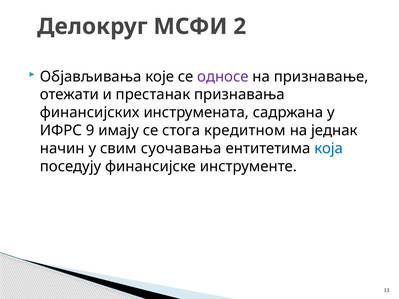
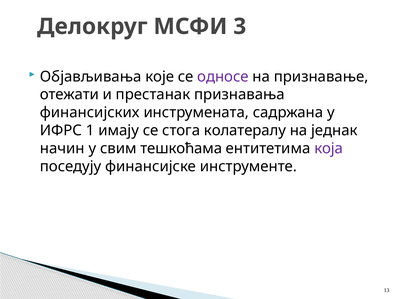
2: 2 -> 3 (240, 27)
9: 9 -> 1 (90, 131)
кредитном: кредитном -> колатералу (245, 131)
суочавања: суочавања -> тешкоћама (181, 149)
која colour: blue -> purple (329, 149)
